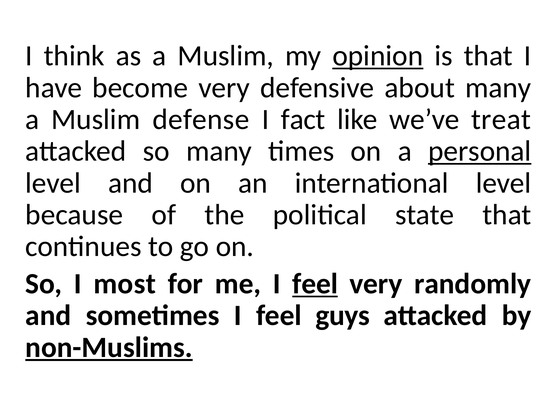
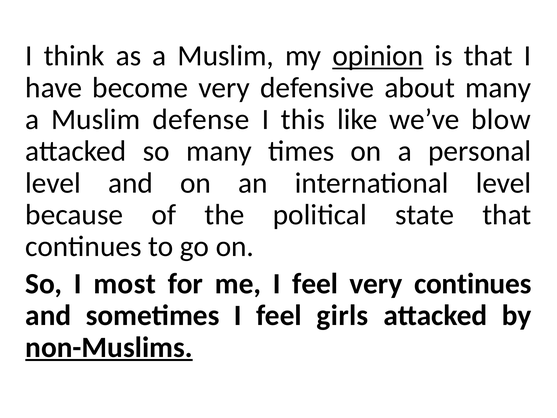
fact: fact -> this (303, 119)
treat: treat -> blow (501, 119)
personal underline: present -> none (480, 151)
feel underline: present -> none (315, 284)
very randomly: randomly -> continues (473, 284)
guys: guys -> girls (342, 315)
